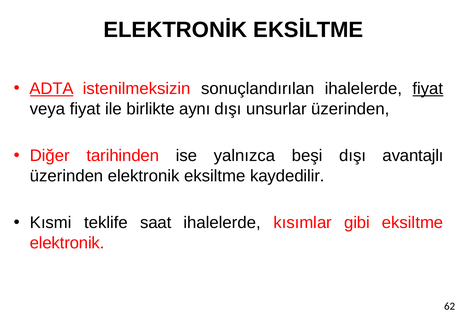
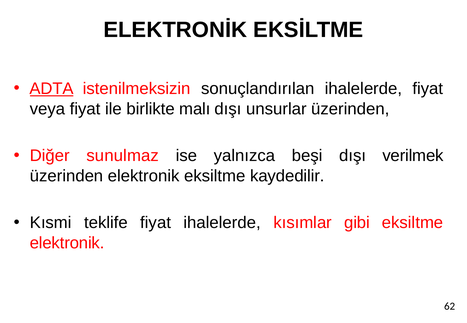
fiyat underline: present -> none (428, 89)
aynı: aynı -> malı (195, 109)
tarihinden: tarihinden -> sunulmaz (123, 156)
avantajlı: avantajlı -> verilmek (413, 156)
teklife saat: saat -> fiyat (156, 223)
